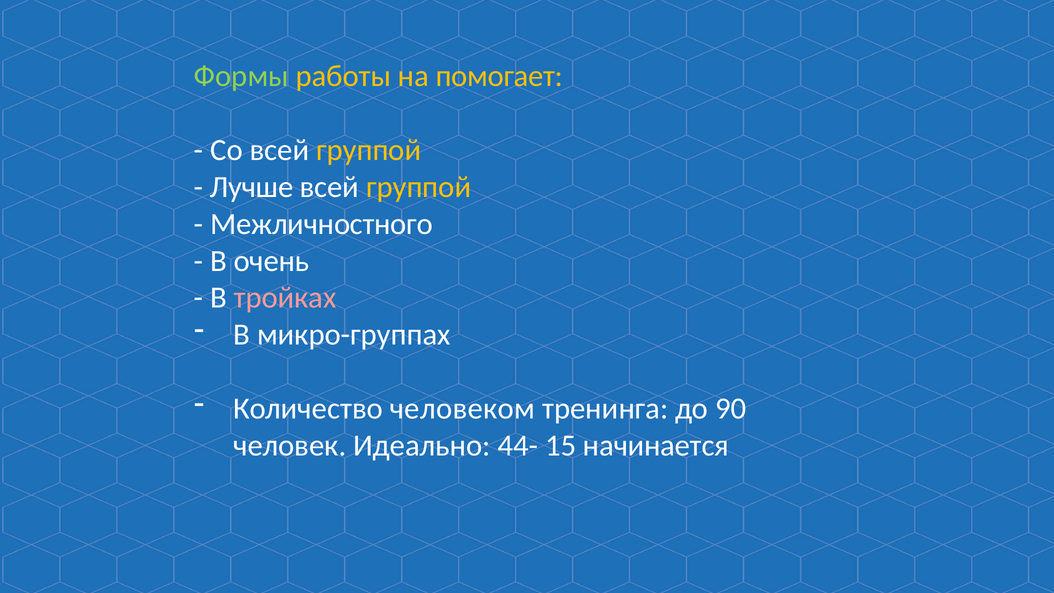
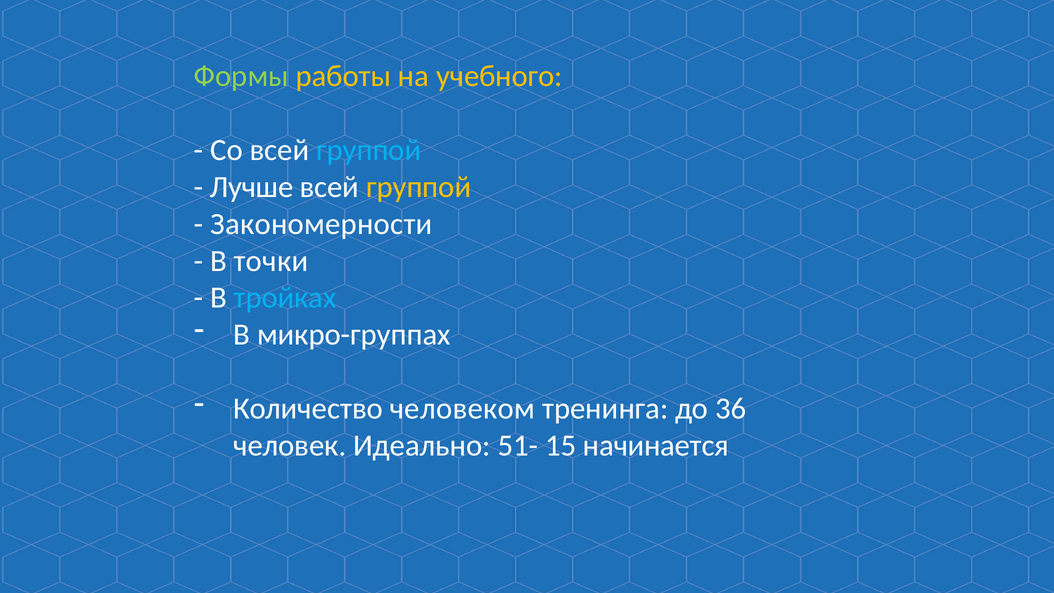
помогает: помогает -> учебного (499, 76)
группой colour: yellow -> light blue (369, 150)
Межличностного: Межличностного -> Закономерности (321, 224)
очень: очень -> точки (271, 261)
тройках colour: pink -> light blue (285, 298)
90: 90 -> 36 (731, 409)
44-: 44- -> 51- (518, 445)
